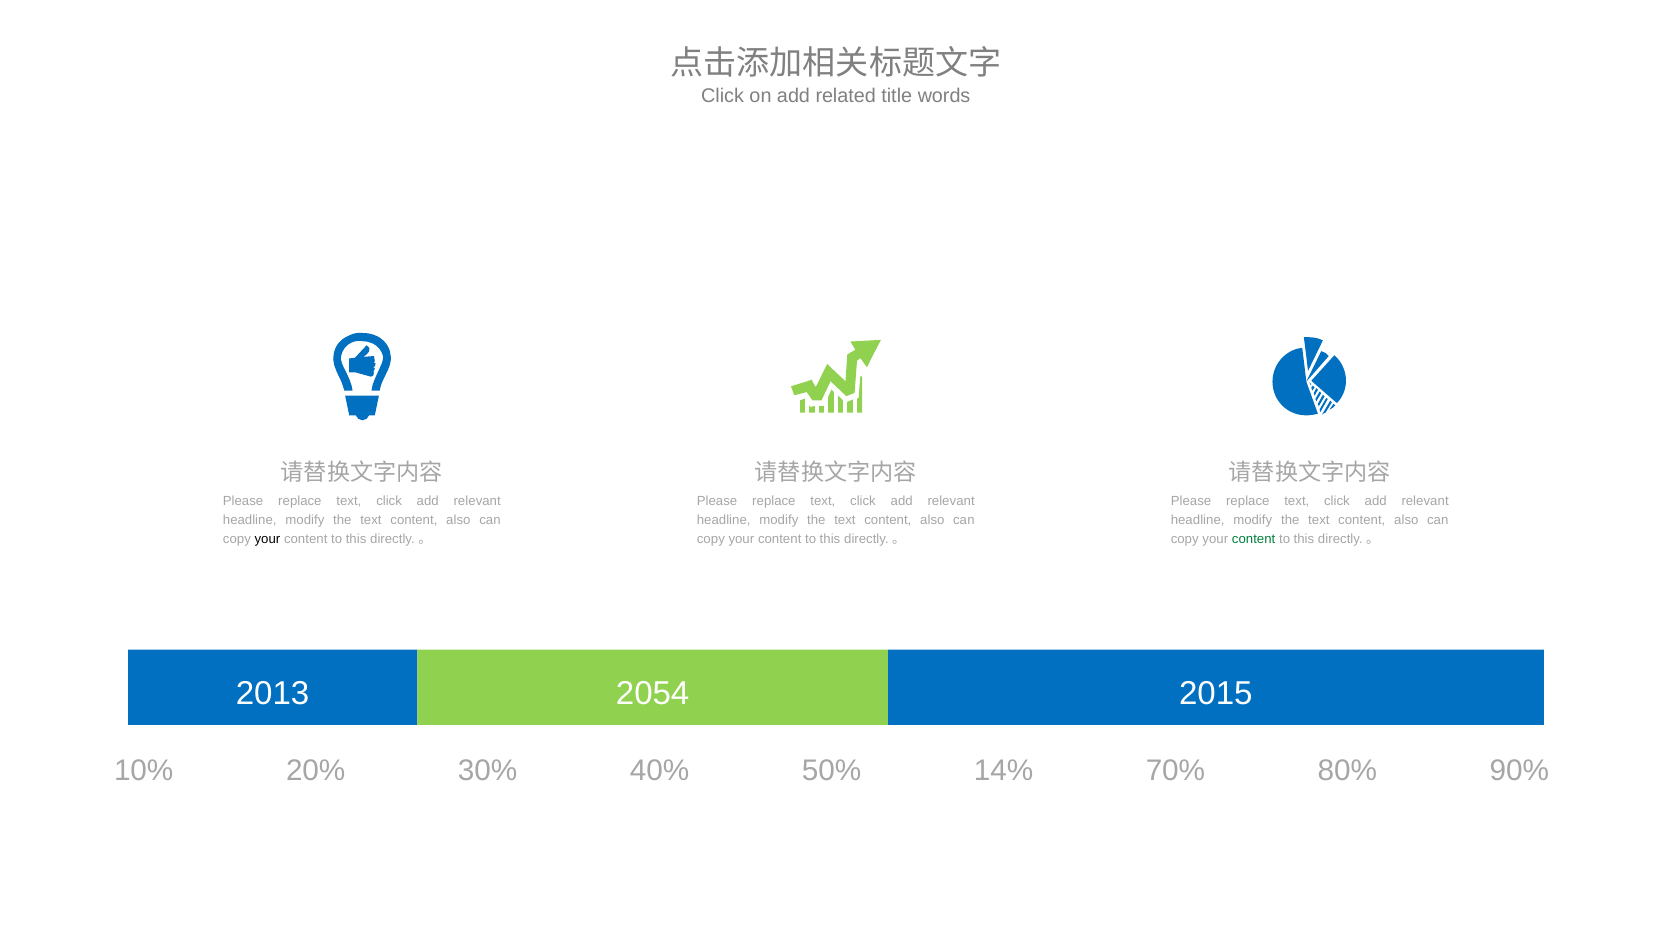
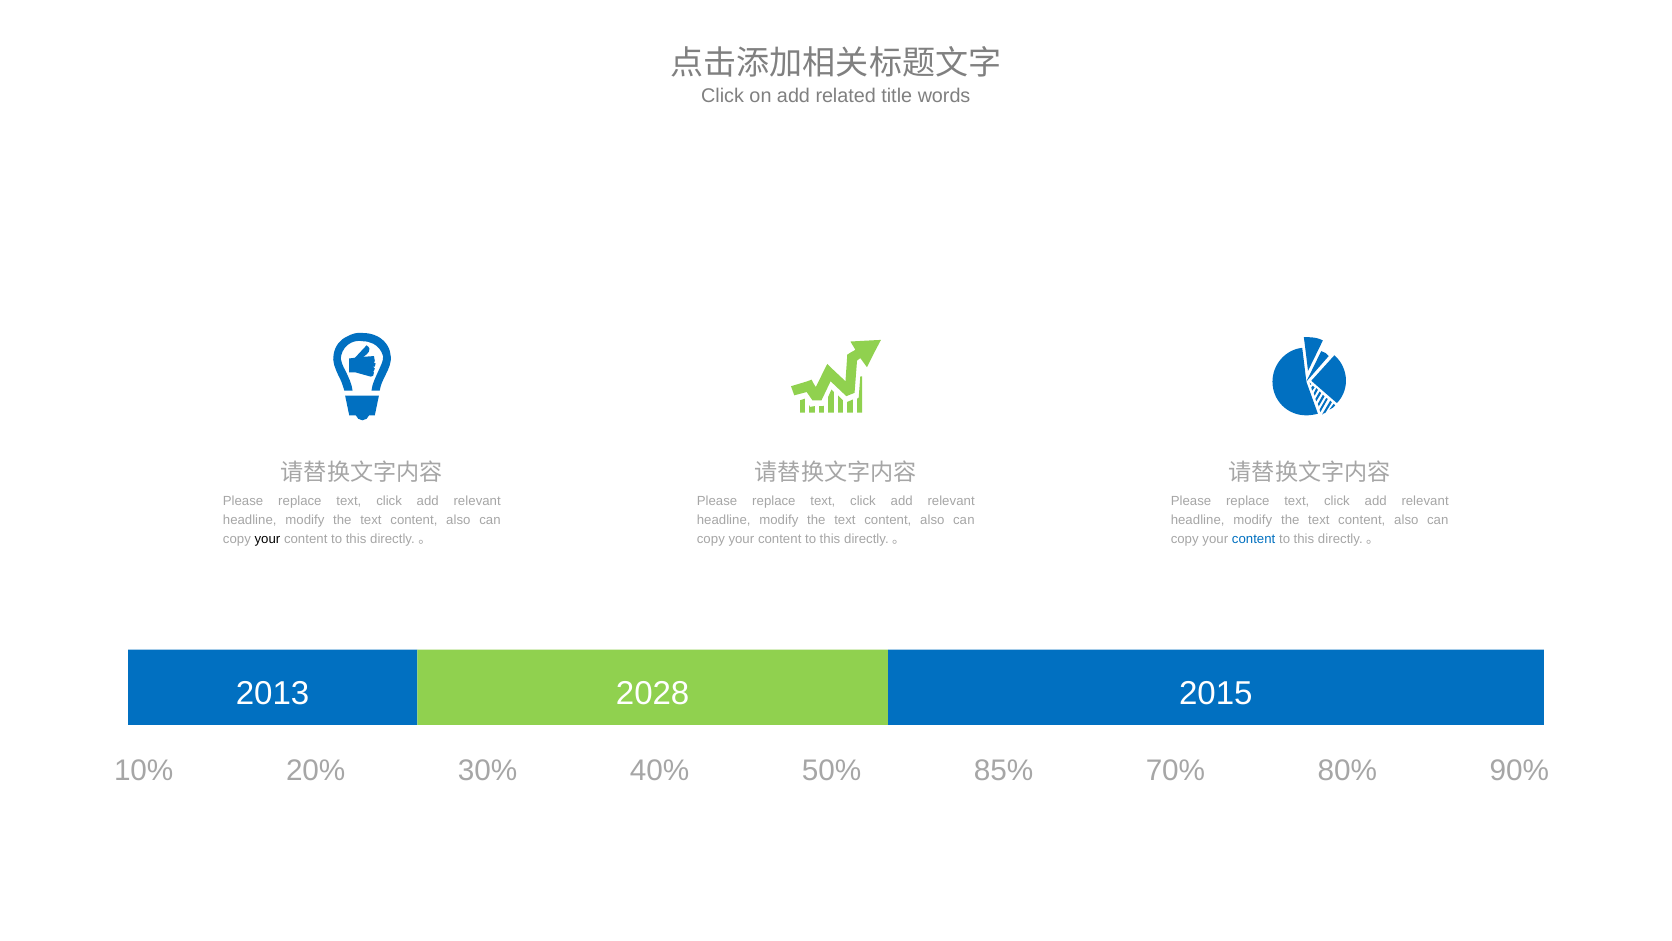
content colour: green -> blue (1254, 539)
2054: 2054 -> 2028 (653, 693)
14%: 14% -> 85% (1004, 770)
